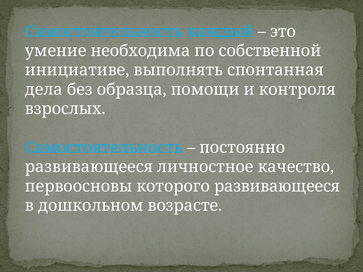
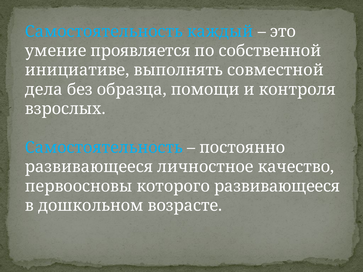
необходима: необходима -> проявляется (141, 51)
спонтанная: спонтанная -> совместной (275, 70)
